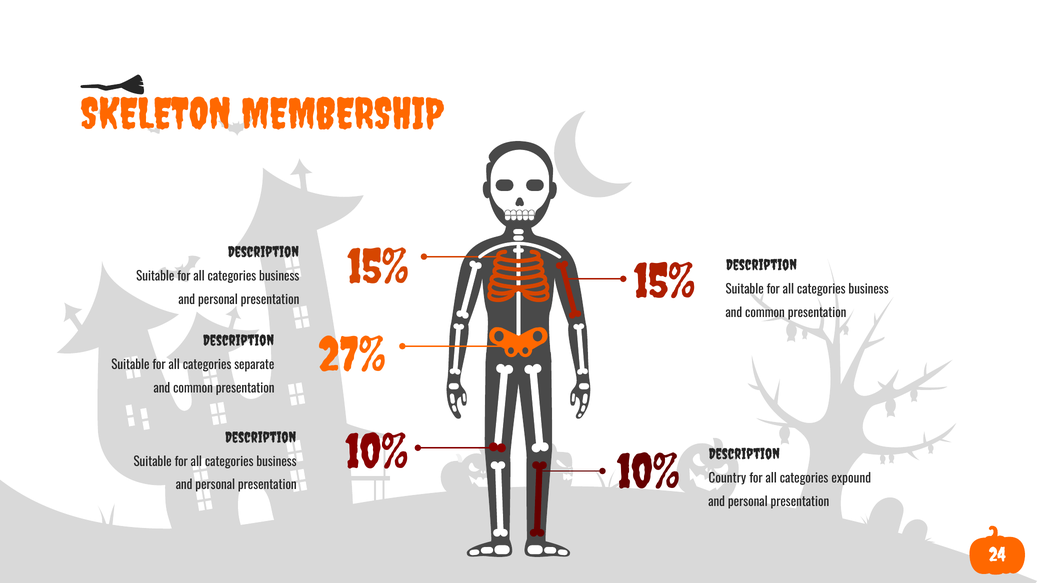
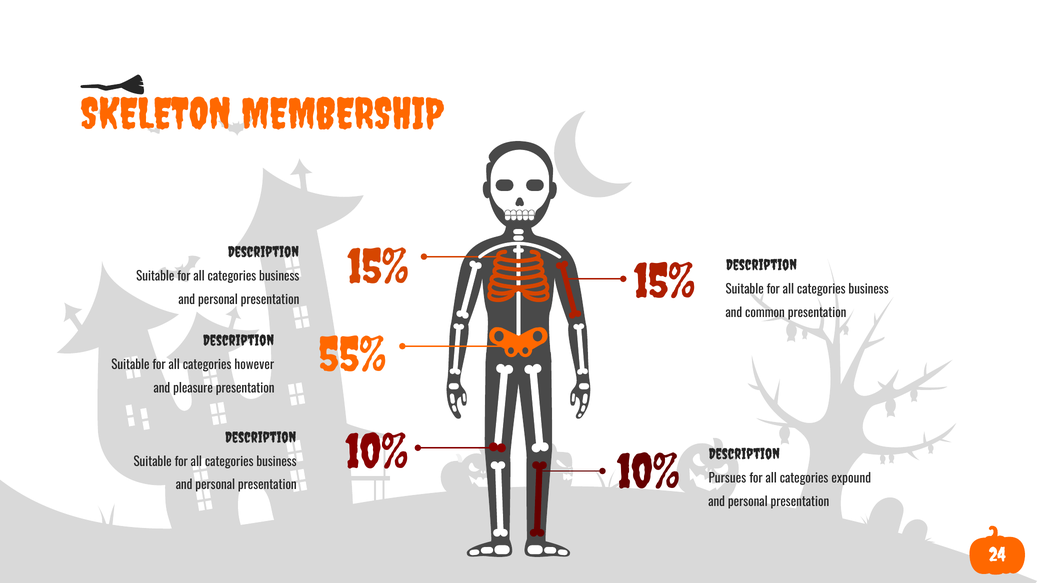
27%: 27% -> 55% (352, 355)
separate: separate -> however (254, 365)
common: common -> pleasure (193, 389)
Country: Country -> Pursues (727, 479)
